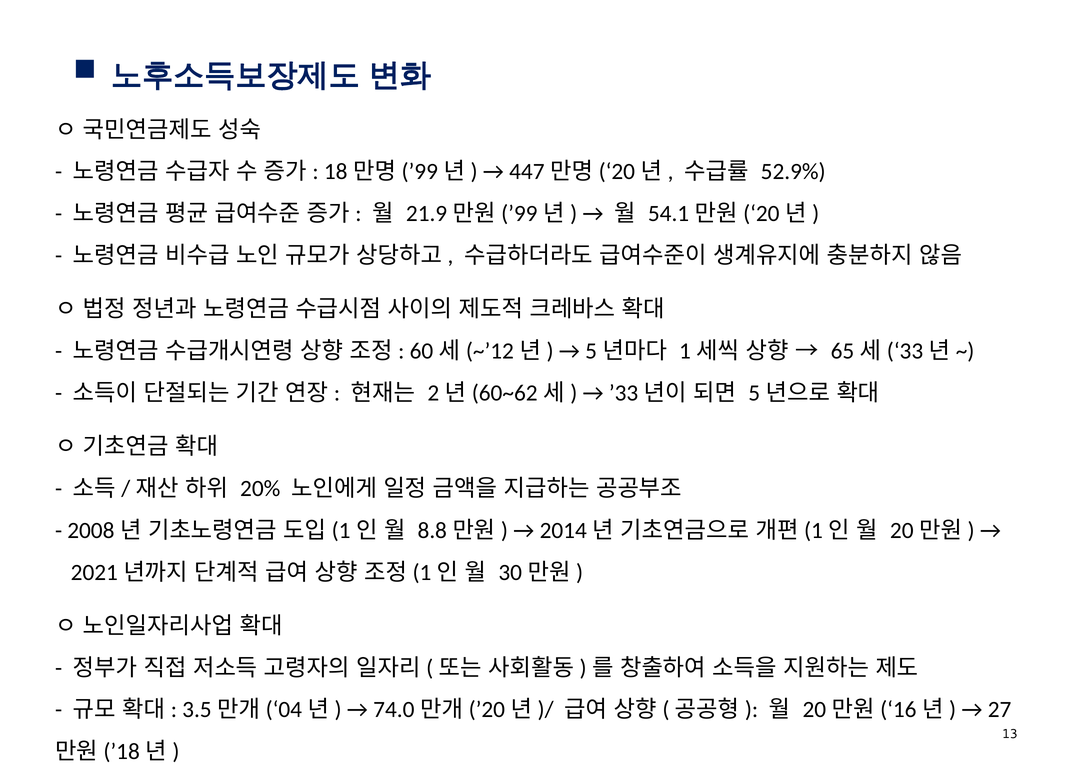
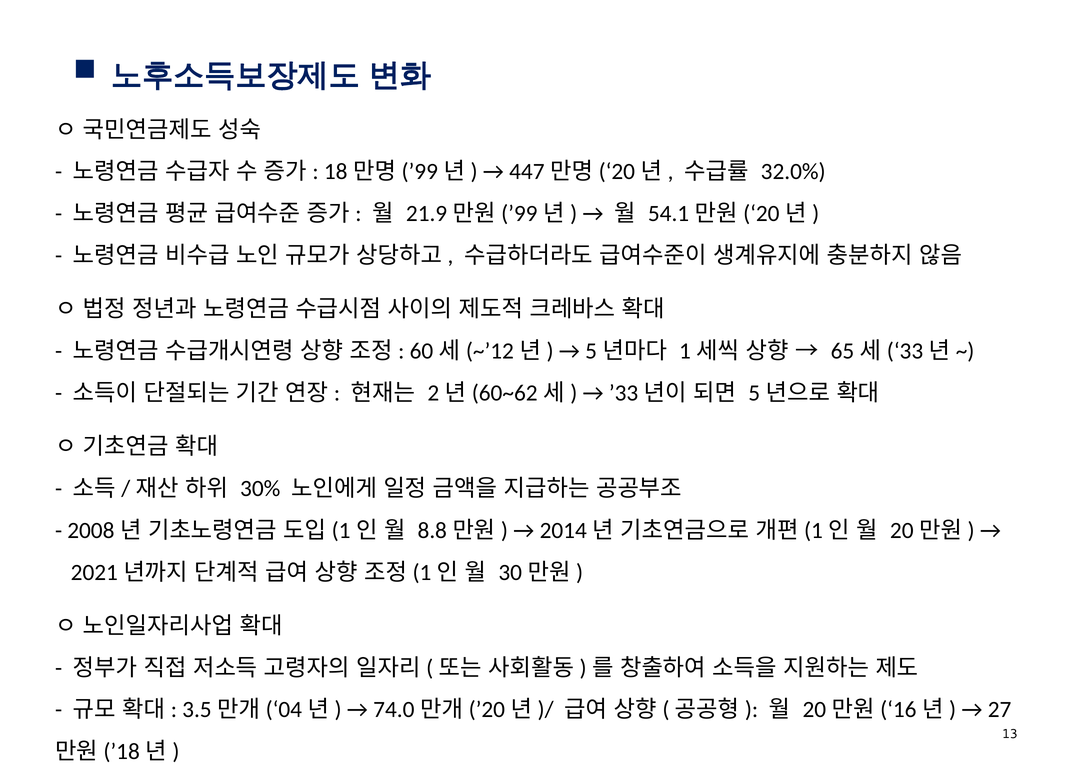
52.9%: 52.9% -> 32.0% (793, 172)
20%: 20% -> 30% (260, 489)
